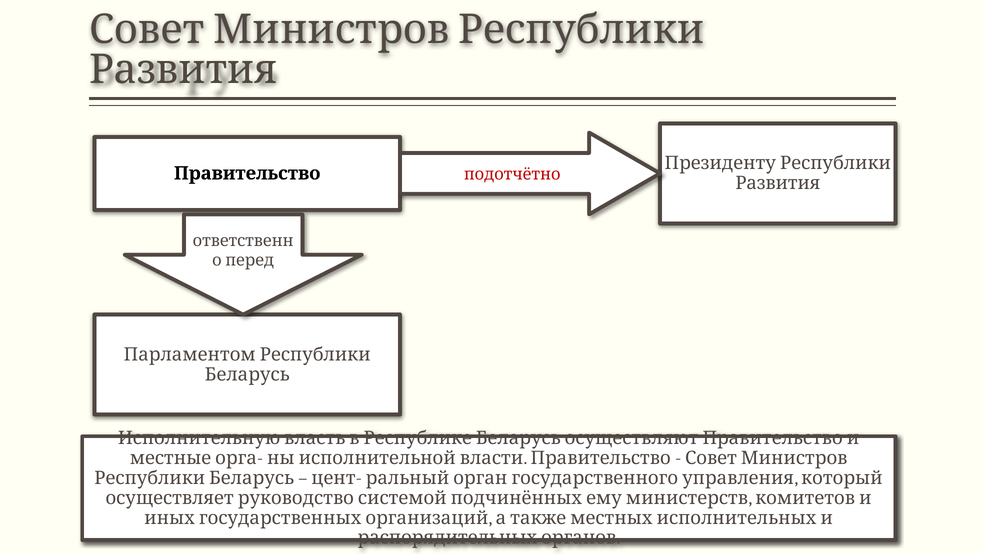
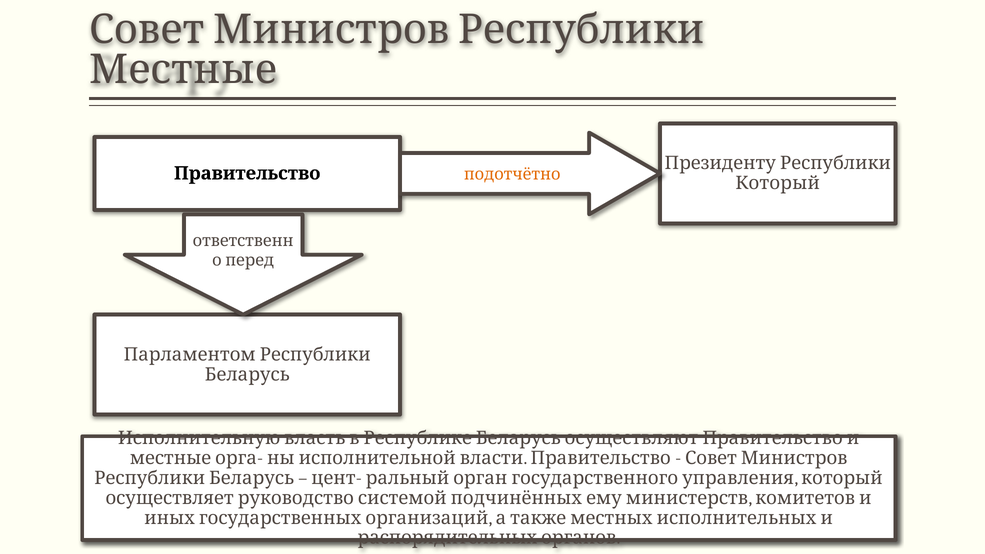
Развития: Развития -> Местные (183, 70)
подотчётно colour: red -> orange (512, 175)
Развития: Развития -> Который (778, 183)
